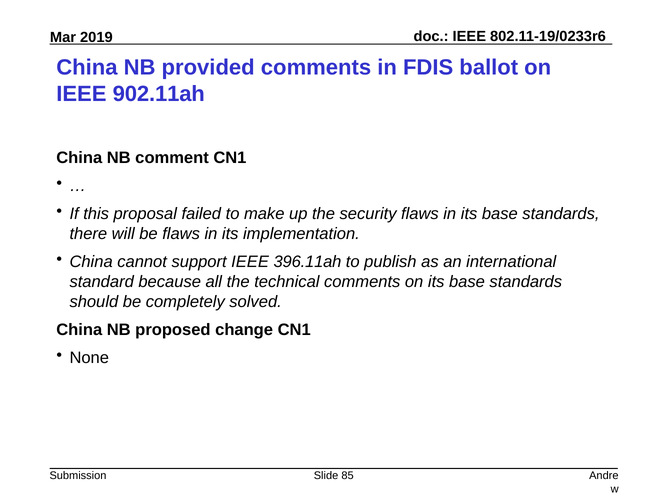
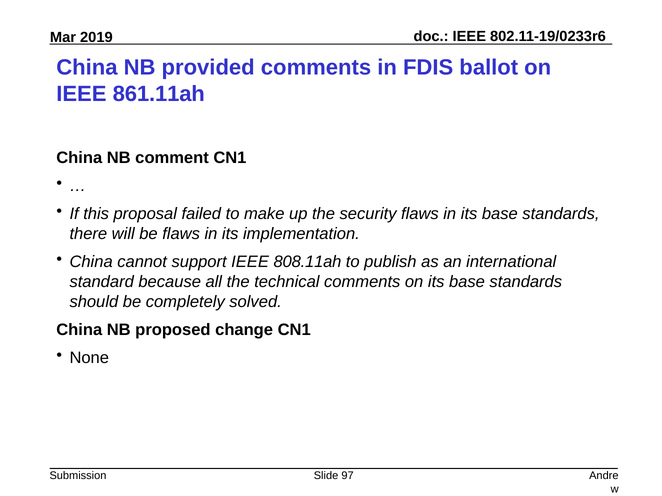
902.11ah: 902.11ah -> 861.11ah (159, 94)
396.11ah: 396.11ah -> 808.11ah (307, 262)
85: 85 -> 97 (348, 476)
